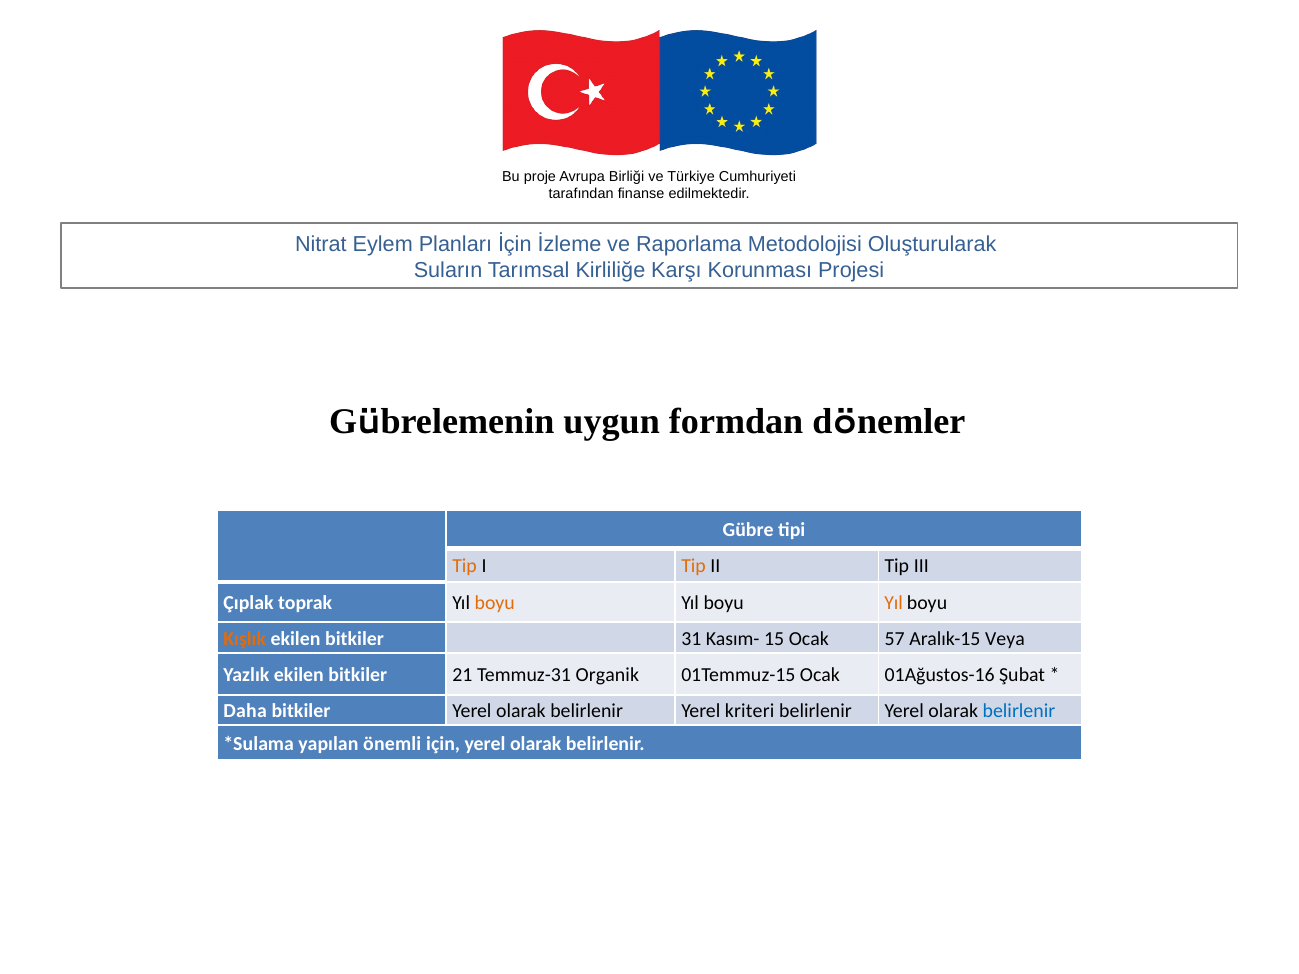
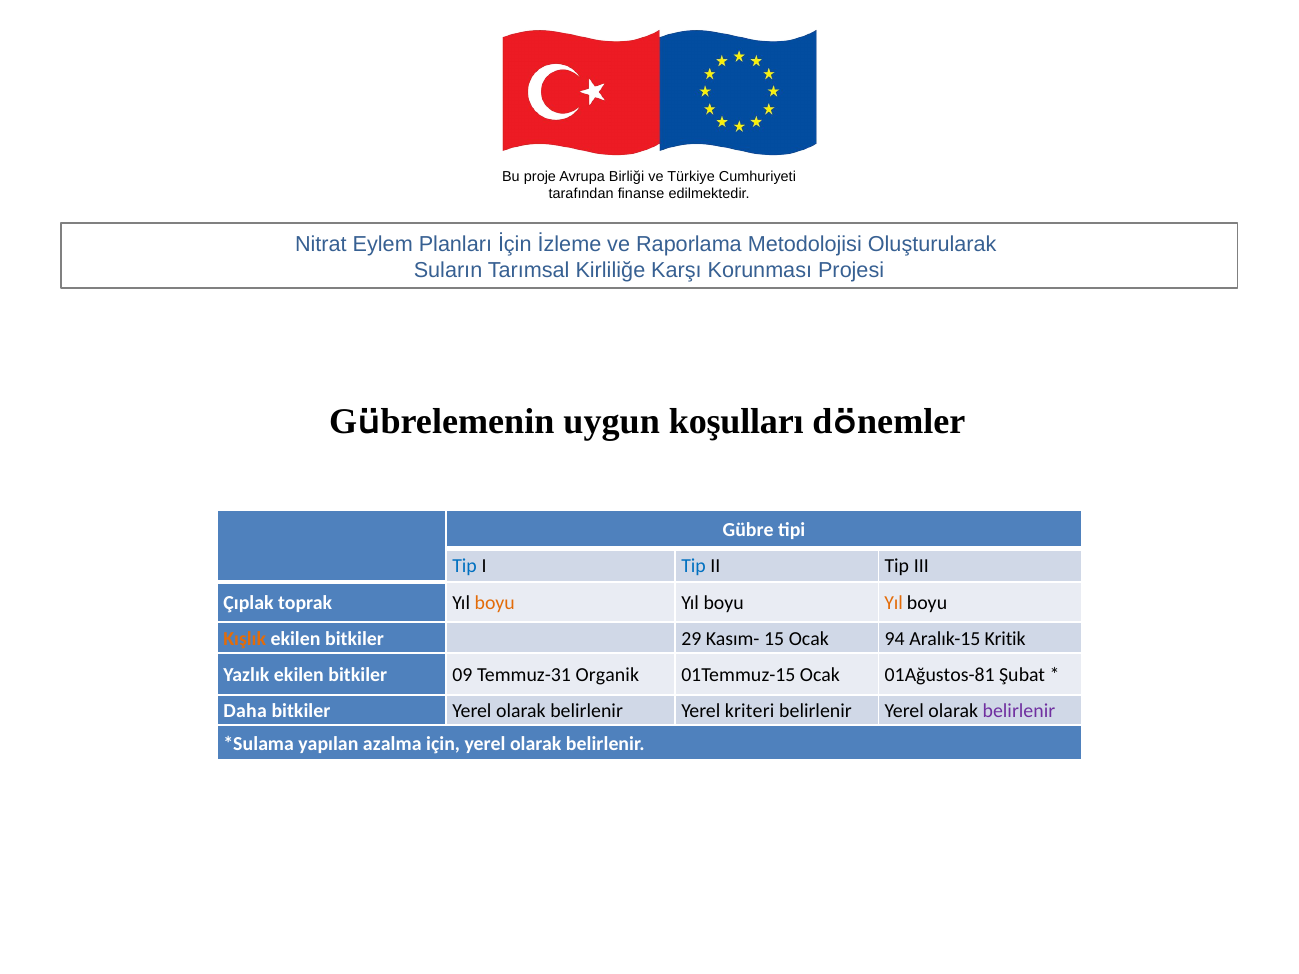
formdan: formdan -> koşulları (736, 422)
Tip colour: orange -> blue (465, 566)
Tip colour: orange -> blue (694, 566)
31: 31 -> 29 (691, 639)
57: 57 -> 94 (895, 639)
Veya: Veya -> Kritik (1005, 639)
21: 21 -> 09 (462, 675)
01Ağustos-16: 01Ağustos-16 -> 01Ağustos-81 (940, 675)
belirlenir colour: blue -> purple (1019, 711)
önemli: önemli -> azalma (392, 744)
